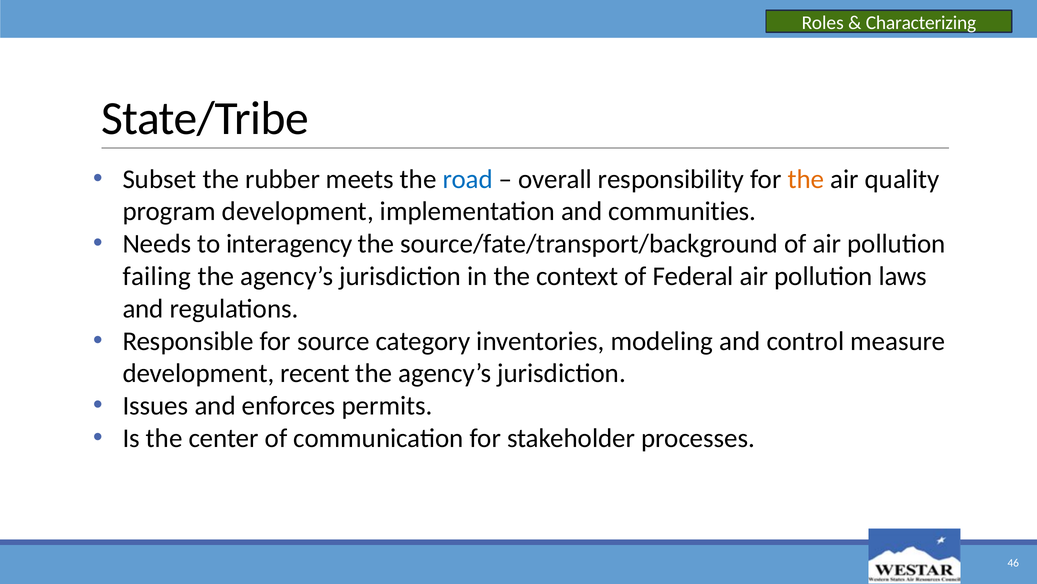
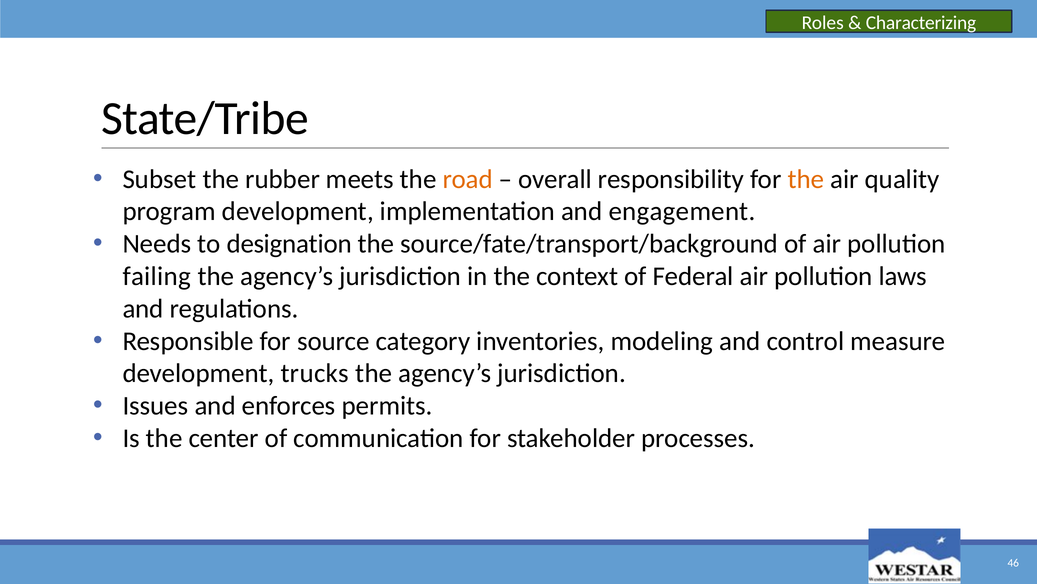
road colour: blue -> orange (468, 179)
communities: communities -> engagement (682, 211)
interagency: interagency -> designation (289, 244)
recent: recent -> trucks (315, 373)
